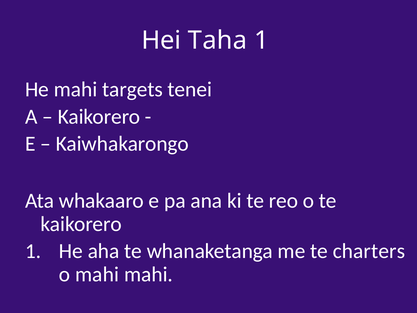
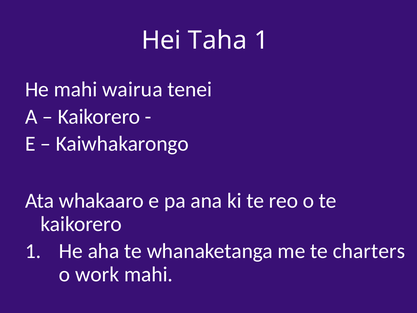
targets: targets -> wairua (132, 89)
o mahi: mahi -> work (97, 274)
